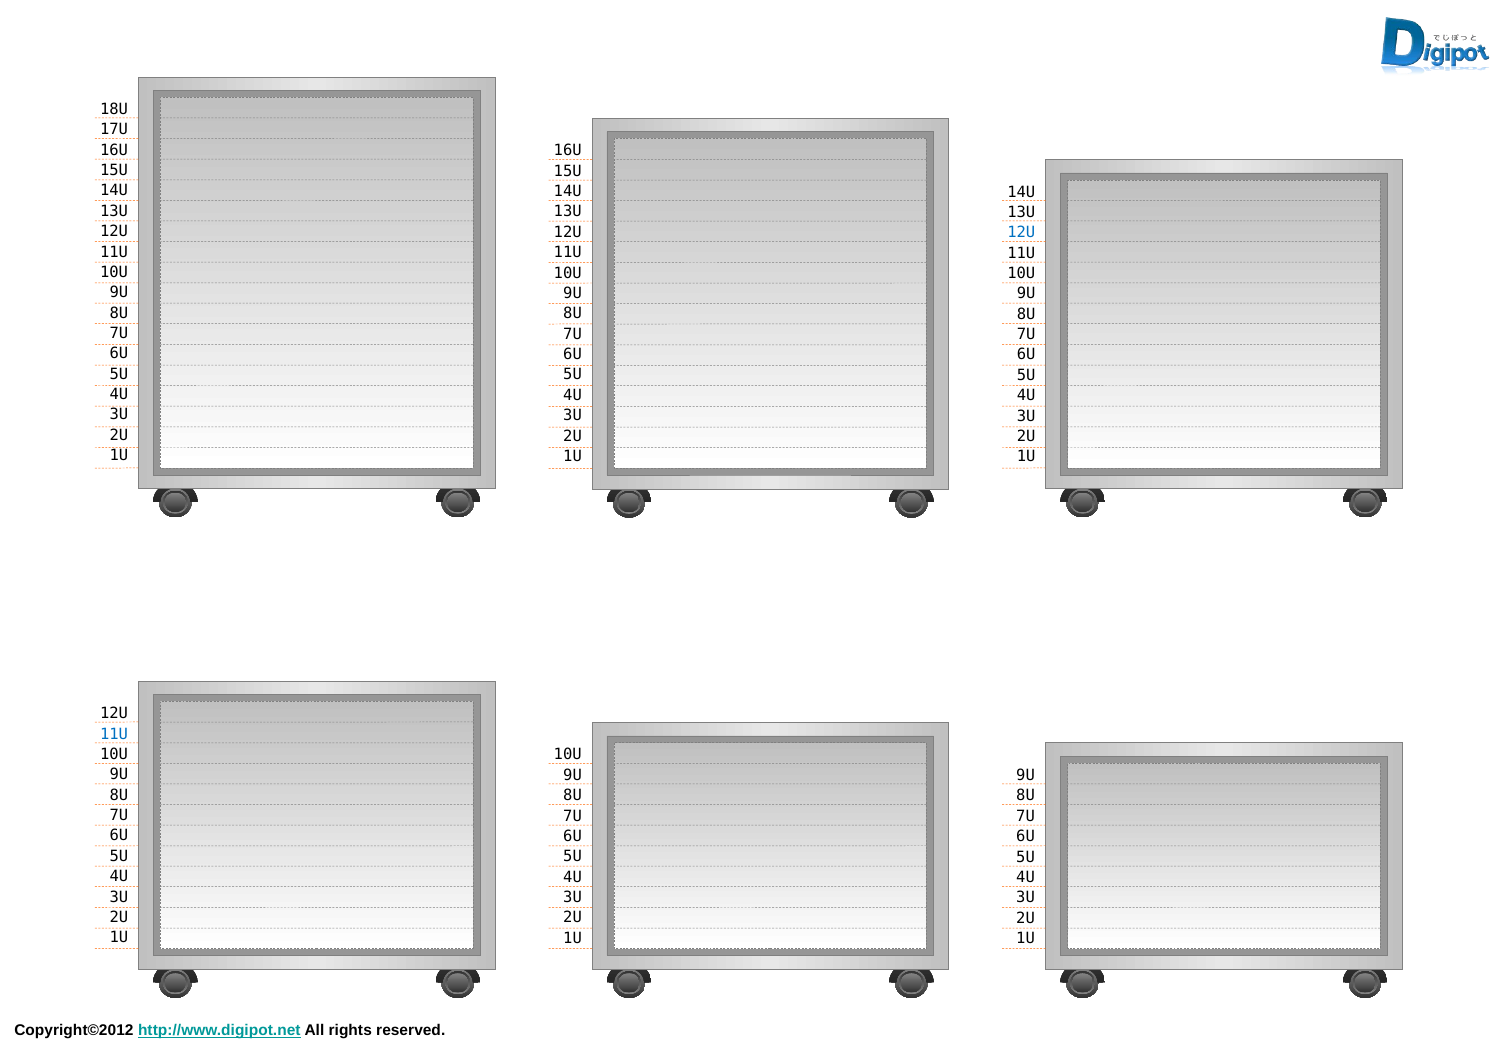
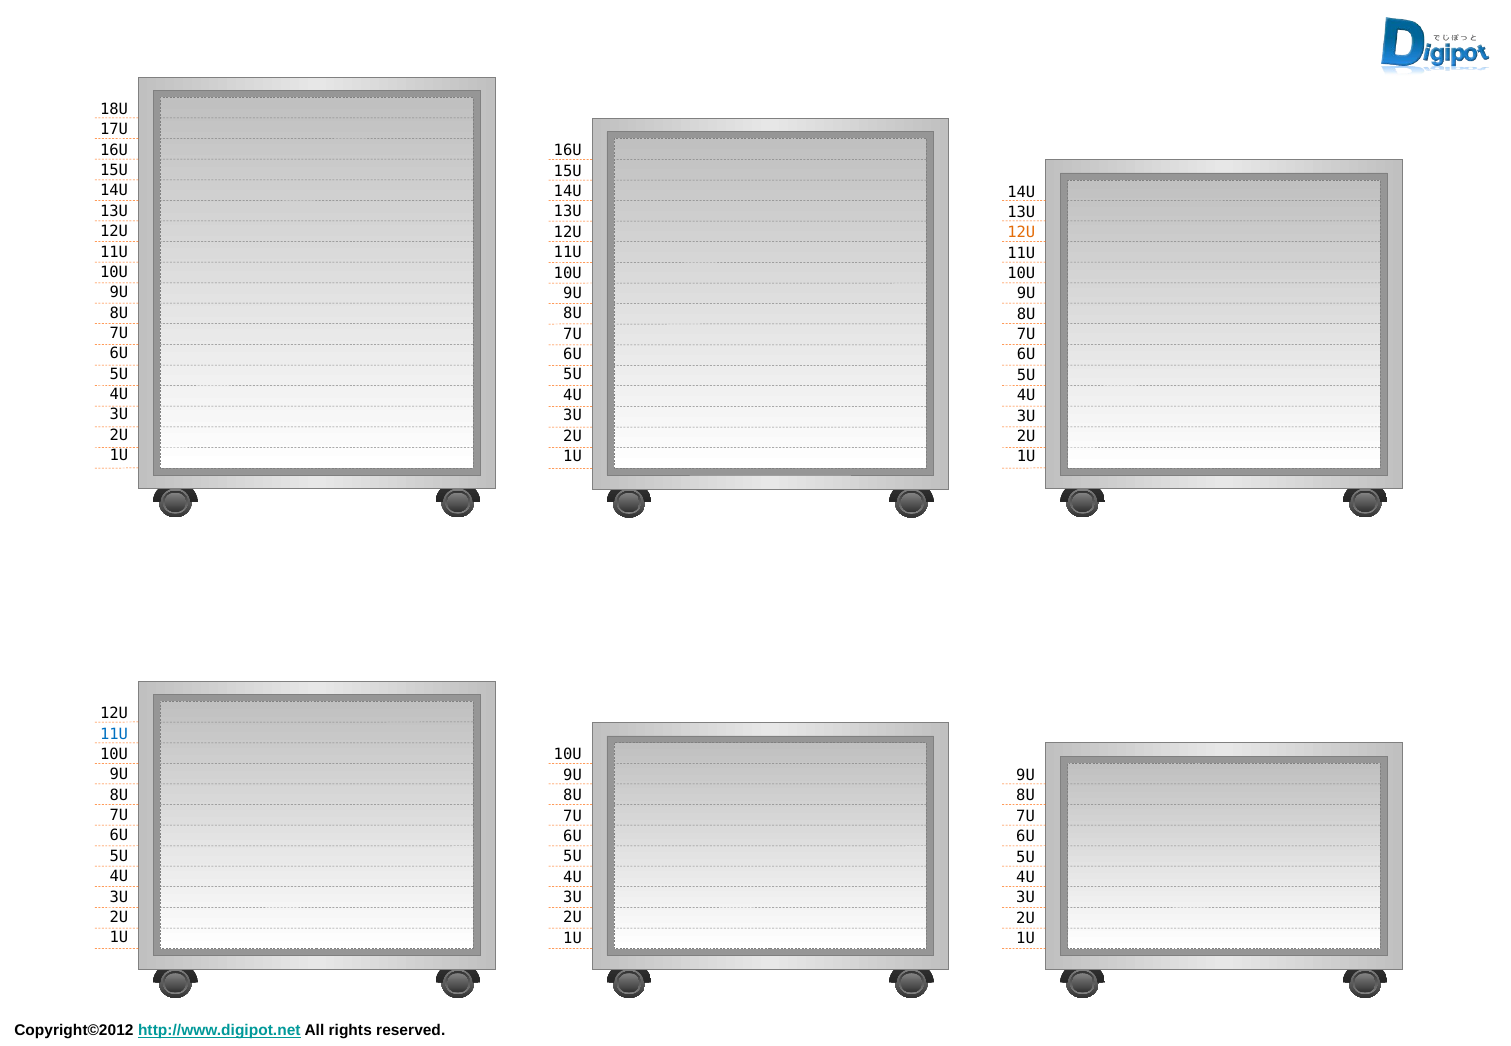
12U colour: blue -> orange (1021, 233)
